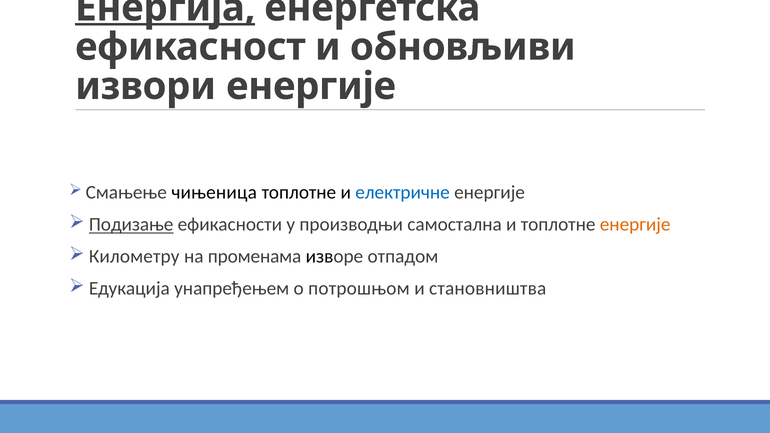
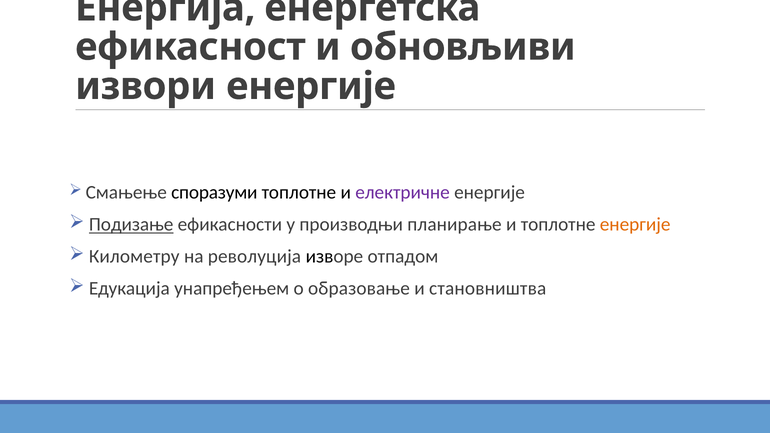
Енергија underline: present -> none (165, 8)
чињеница: чињеница -> споразуми (214, 193)
електричне colour: blue -> purple (403, 193)
самостална: самостална -> планирање (454, 225)
променама: променама -> револуција (254, 257)
потрошњом: потрошњом -> образовање (359, 289)
